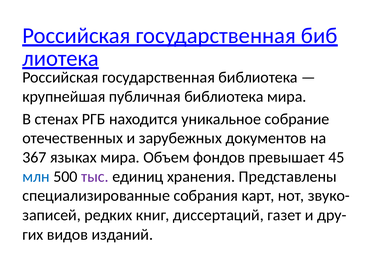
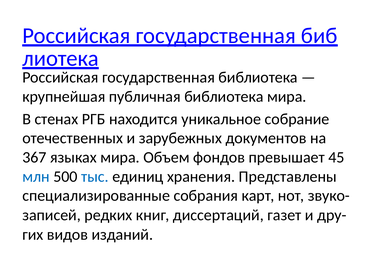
тыс colour: purple -> blue (95, 177)
